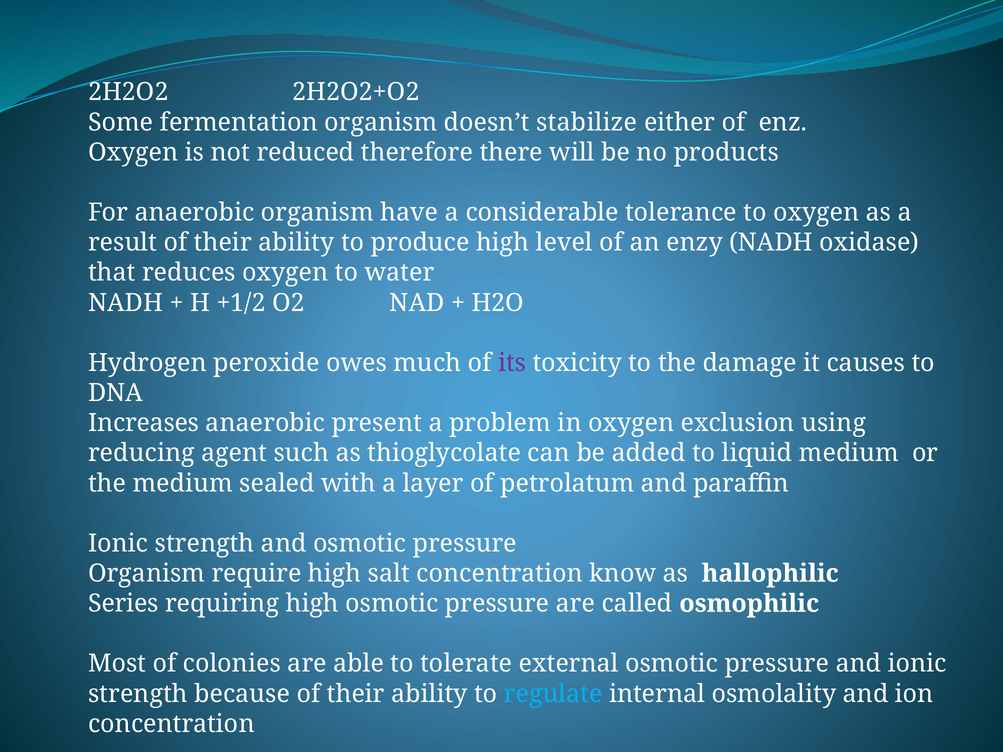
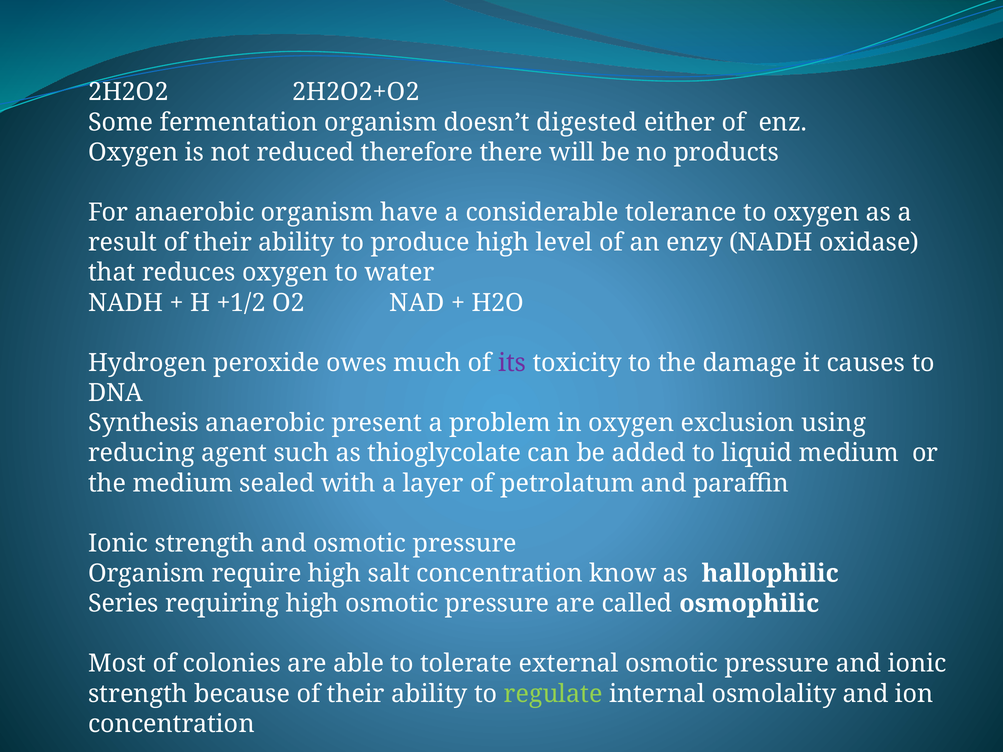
stabilize: stabilize -> digested (587, 122)
Increases: Increases -> Synthesis (144, 423)
regulate colour: light blue -> light green (553, 694)
